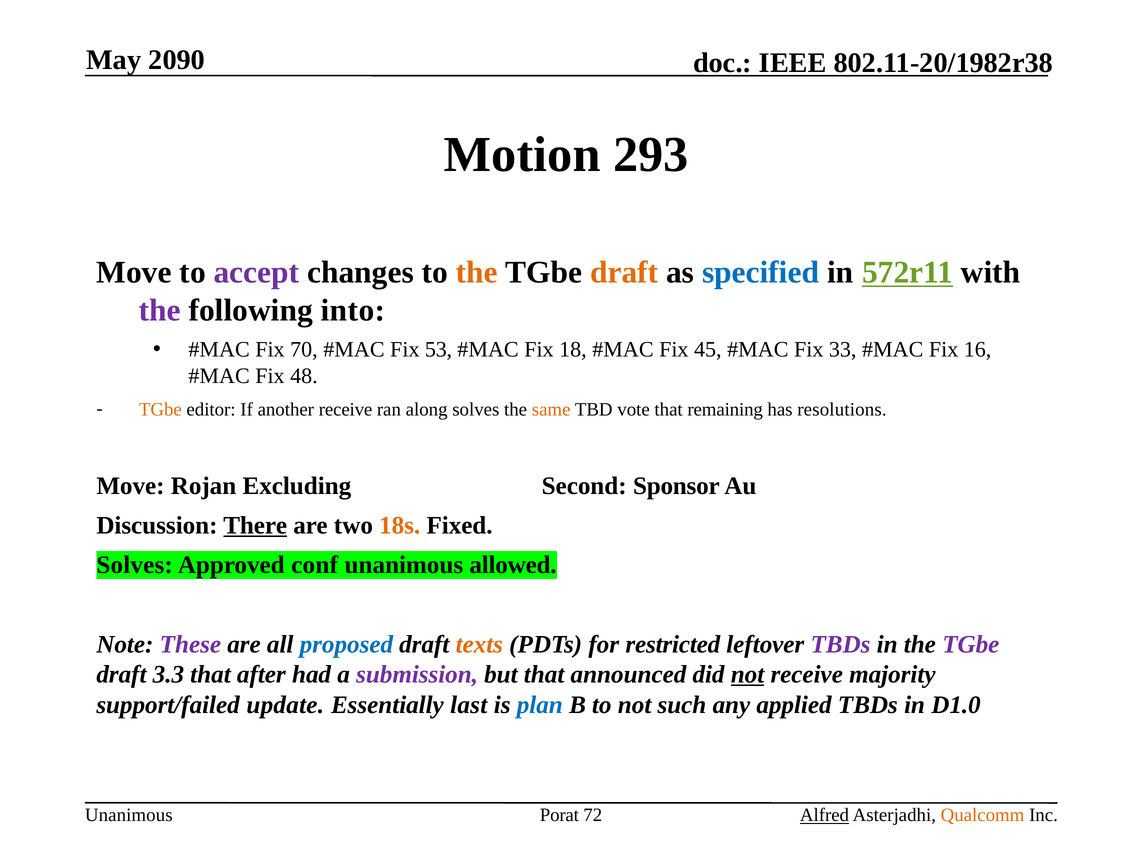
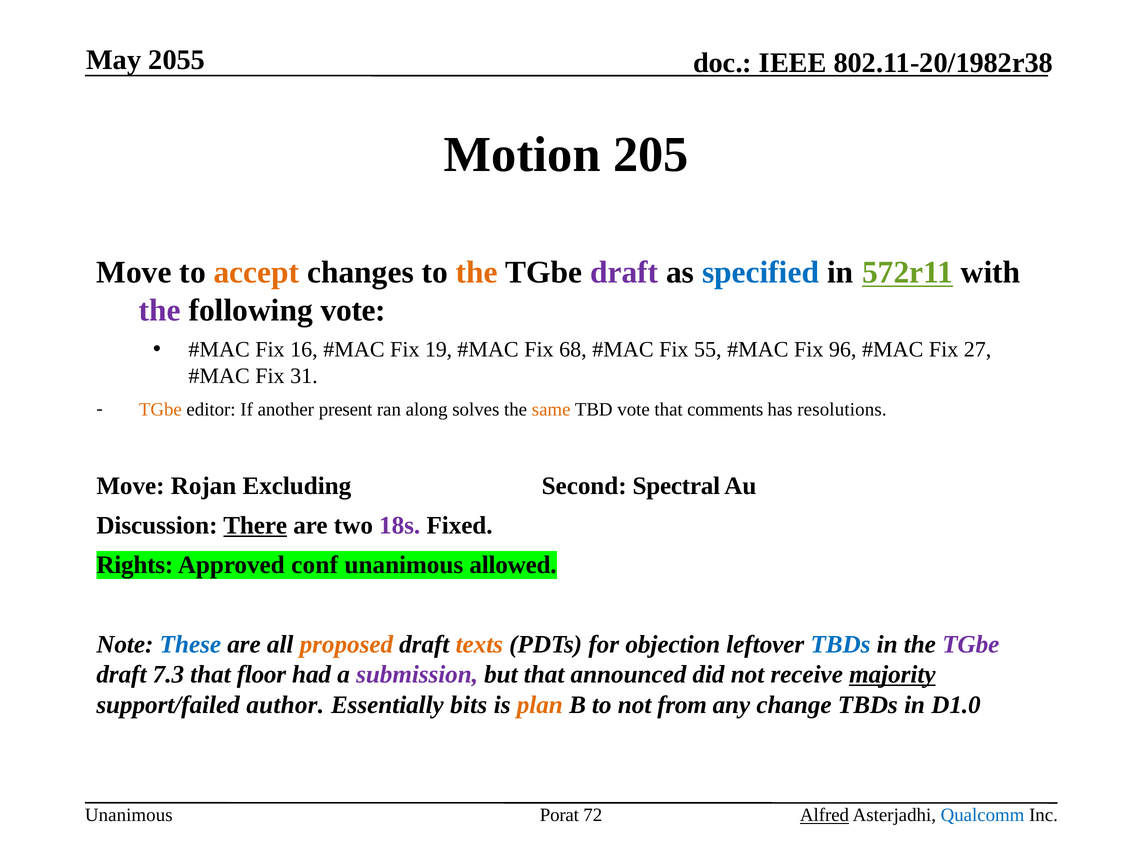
2090: 2090 -> 2055 (177, 60)
293: 293 -> 205 (651, 154)
accept colour: purple -> orange (256, 272)
draft colour: orange -> purple (624, 272)
following into: into -> vote (353, 310)
70: 70 -> 16 (304, 349)
53: 53 -> 19 (439, 349)
18: 18 -> 68 (573, 349)
45: 45 -> 55 (708, 349)
33: 33 -> 96 (843, 349)
16: 16 -> 27 (978, 349)
48: 48 -> 31 (304, 376)
another receive: receive -> present (346, 410)
remaining: remaining -> comments (725, 410)
Sponsor: Sponsor -> Spectral (676, 486)
18s colour: orange -> purple (400, 525)
Solves: Solves -> Rights (135, 565)
These colour: purple -> blue (190, 644)
proposed colour: blue -> orange (346, 644)
restricted: restricted -> objection (673, 644)
TBDs colour: purple -> blue (840, 644)
3.3: 3.3 -> 7.3 (168, 674)
after: after -> floor (261, 674)
not underline: present -> none (748, 674)
majority underline: none -> present (892, 674)
update: update -> author (285, 705)
last: last -> bits (469, 705)
plan colour: blue -> orange (540, 705)
such: such -> from (682, 705)
applied: applied -> change (794, 705)
Qualcomm colour: orange -> blue (983, 815)
